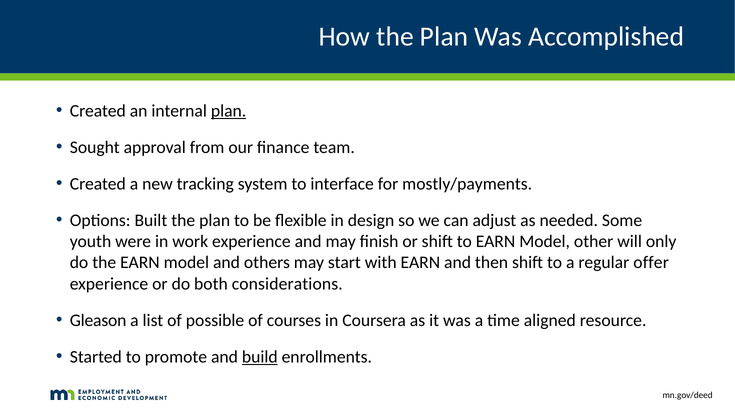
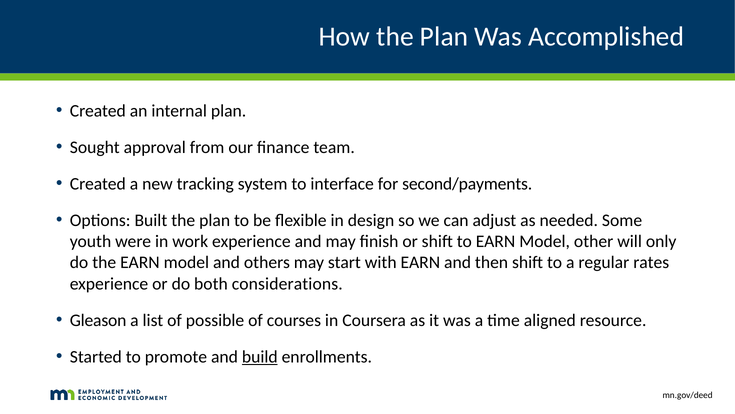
plan underline: present -> none (229, 111)
mostly/payments: mostly/payments -> second/payments (467, 184)
offer: offer -> rates (651, 262)
